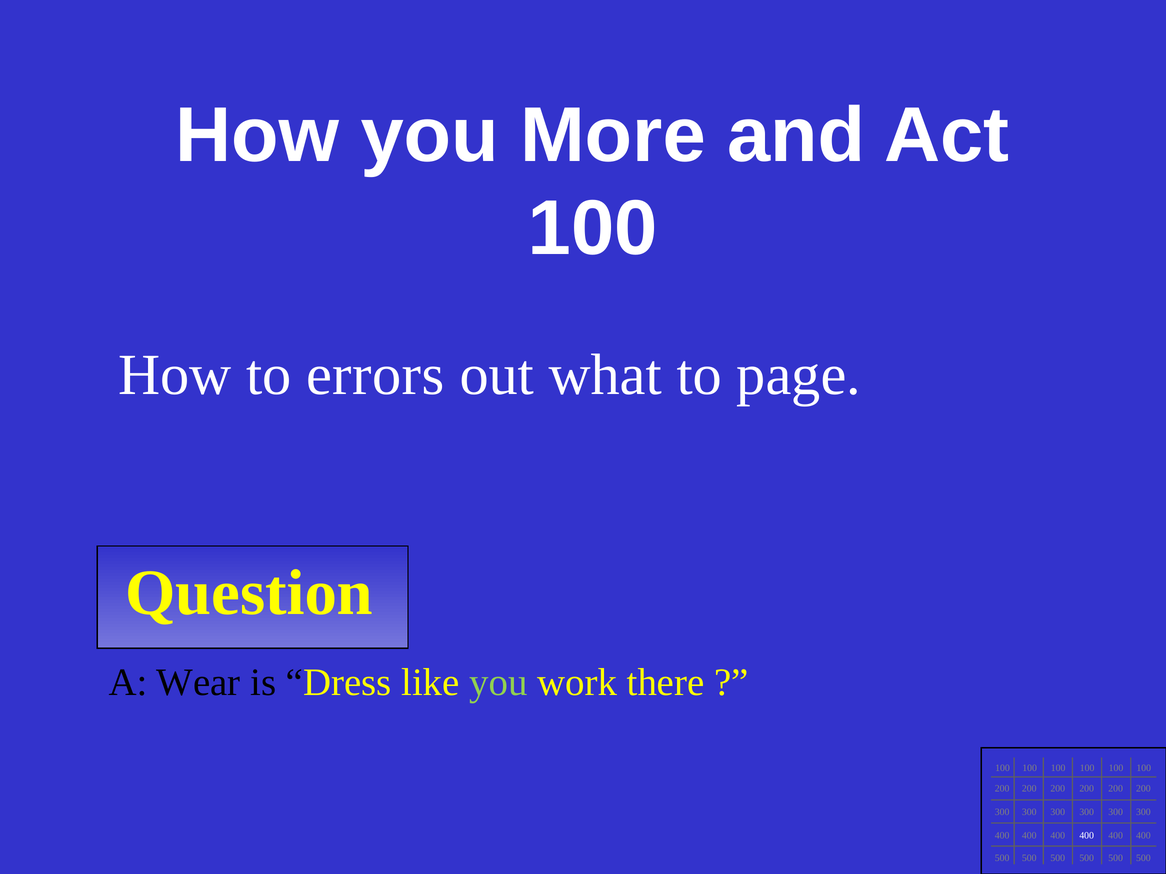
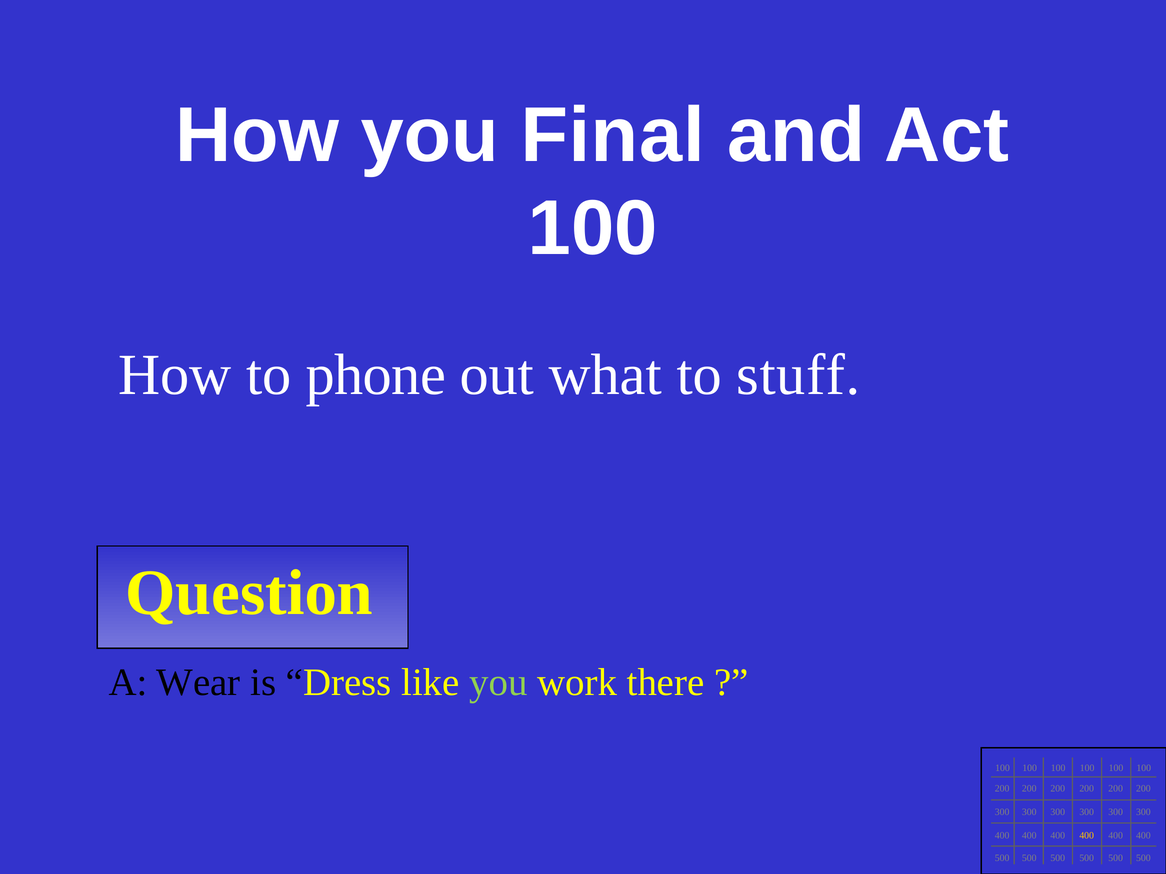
More: More -> Final (613, 135)
errors: errors -> phone (376, 375)
page: page -> stuff (798, 375)
400 colour: white -> yellow (1087, 836)
